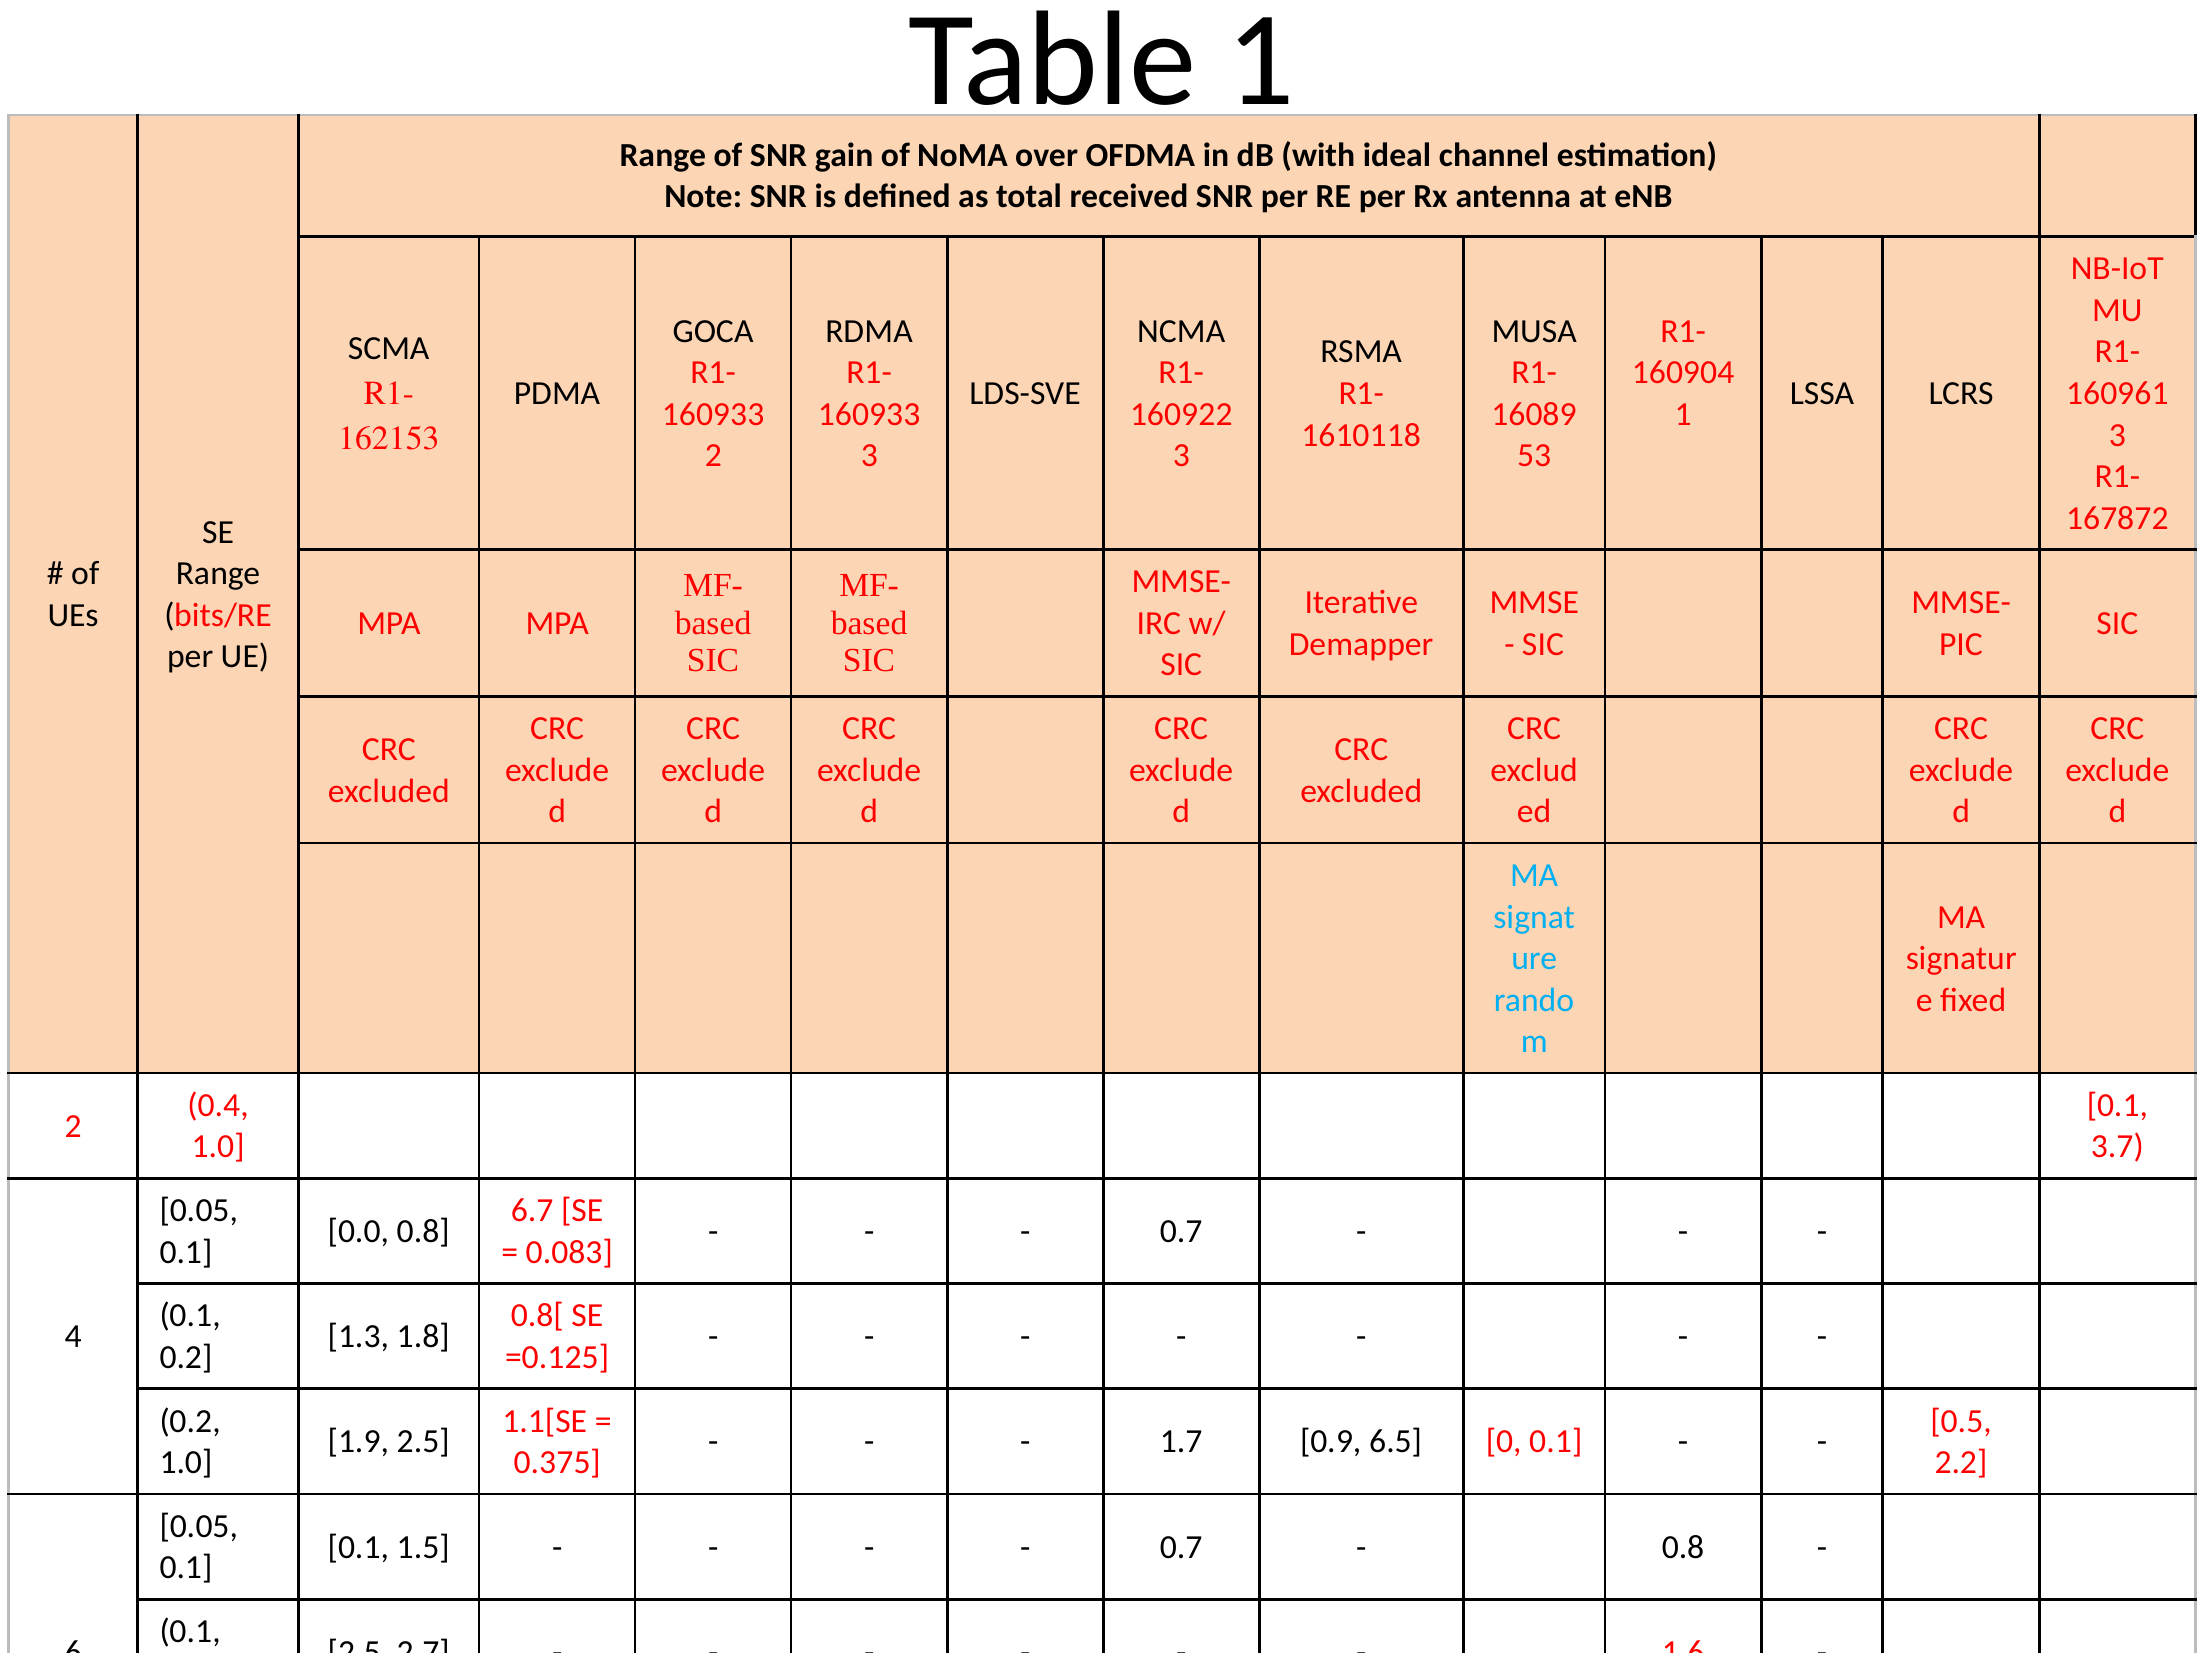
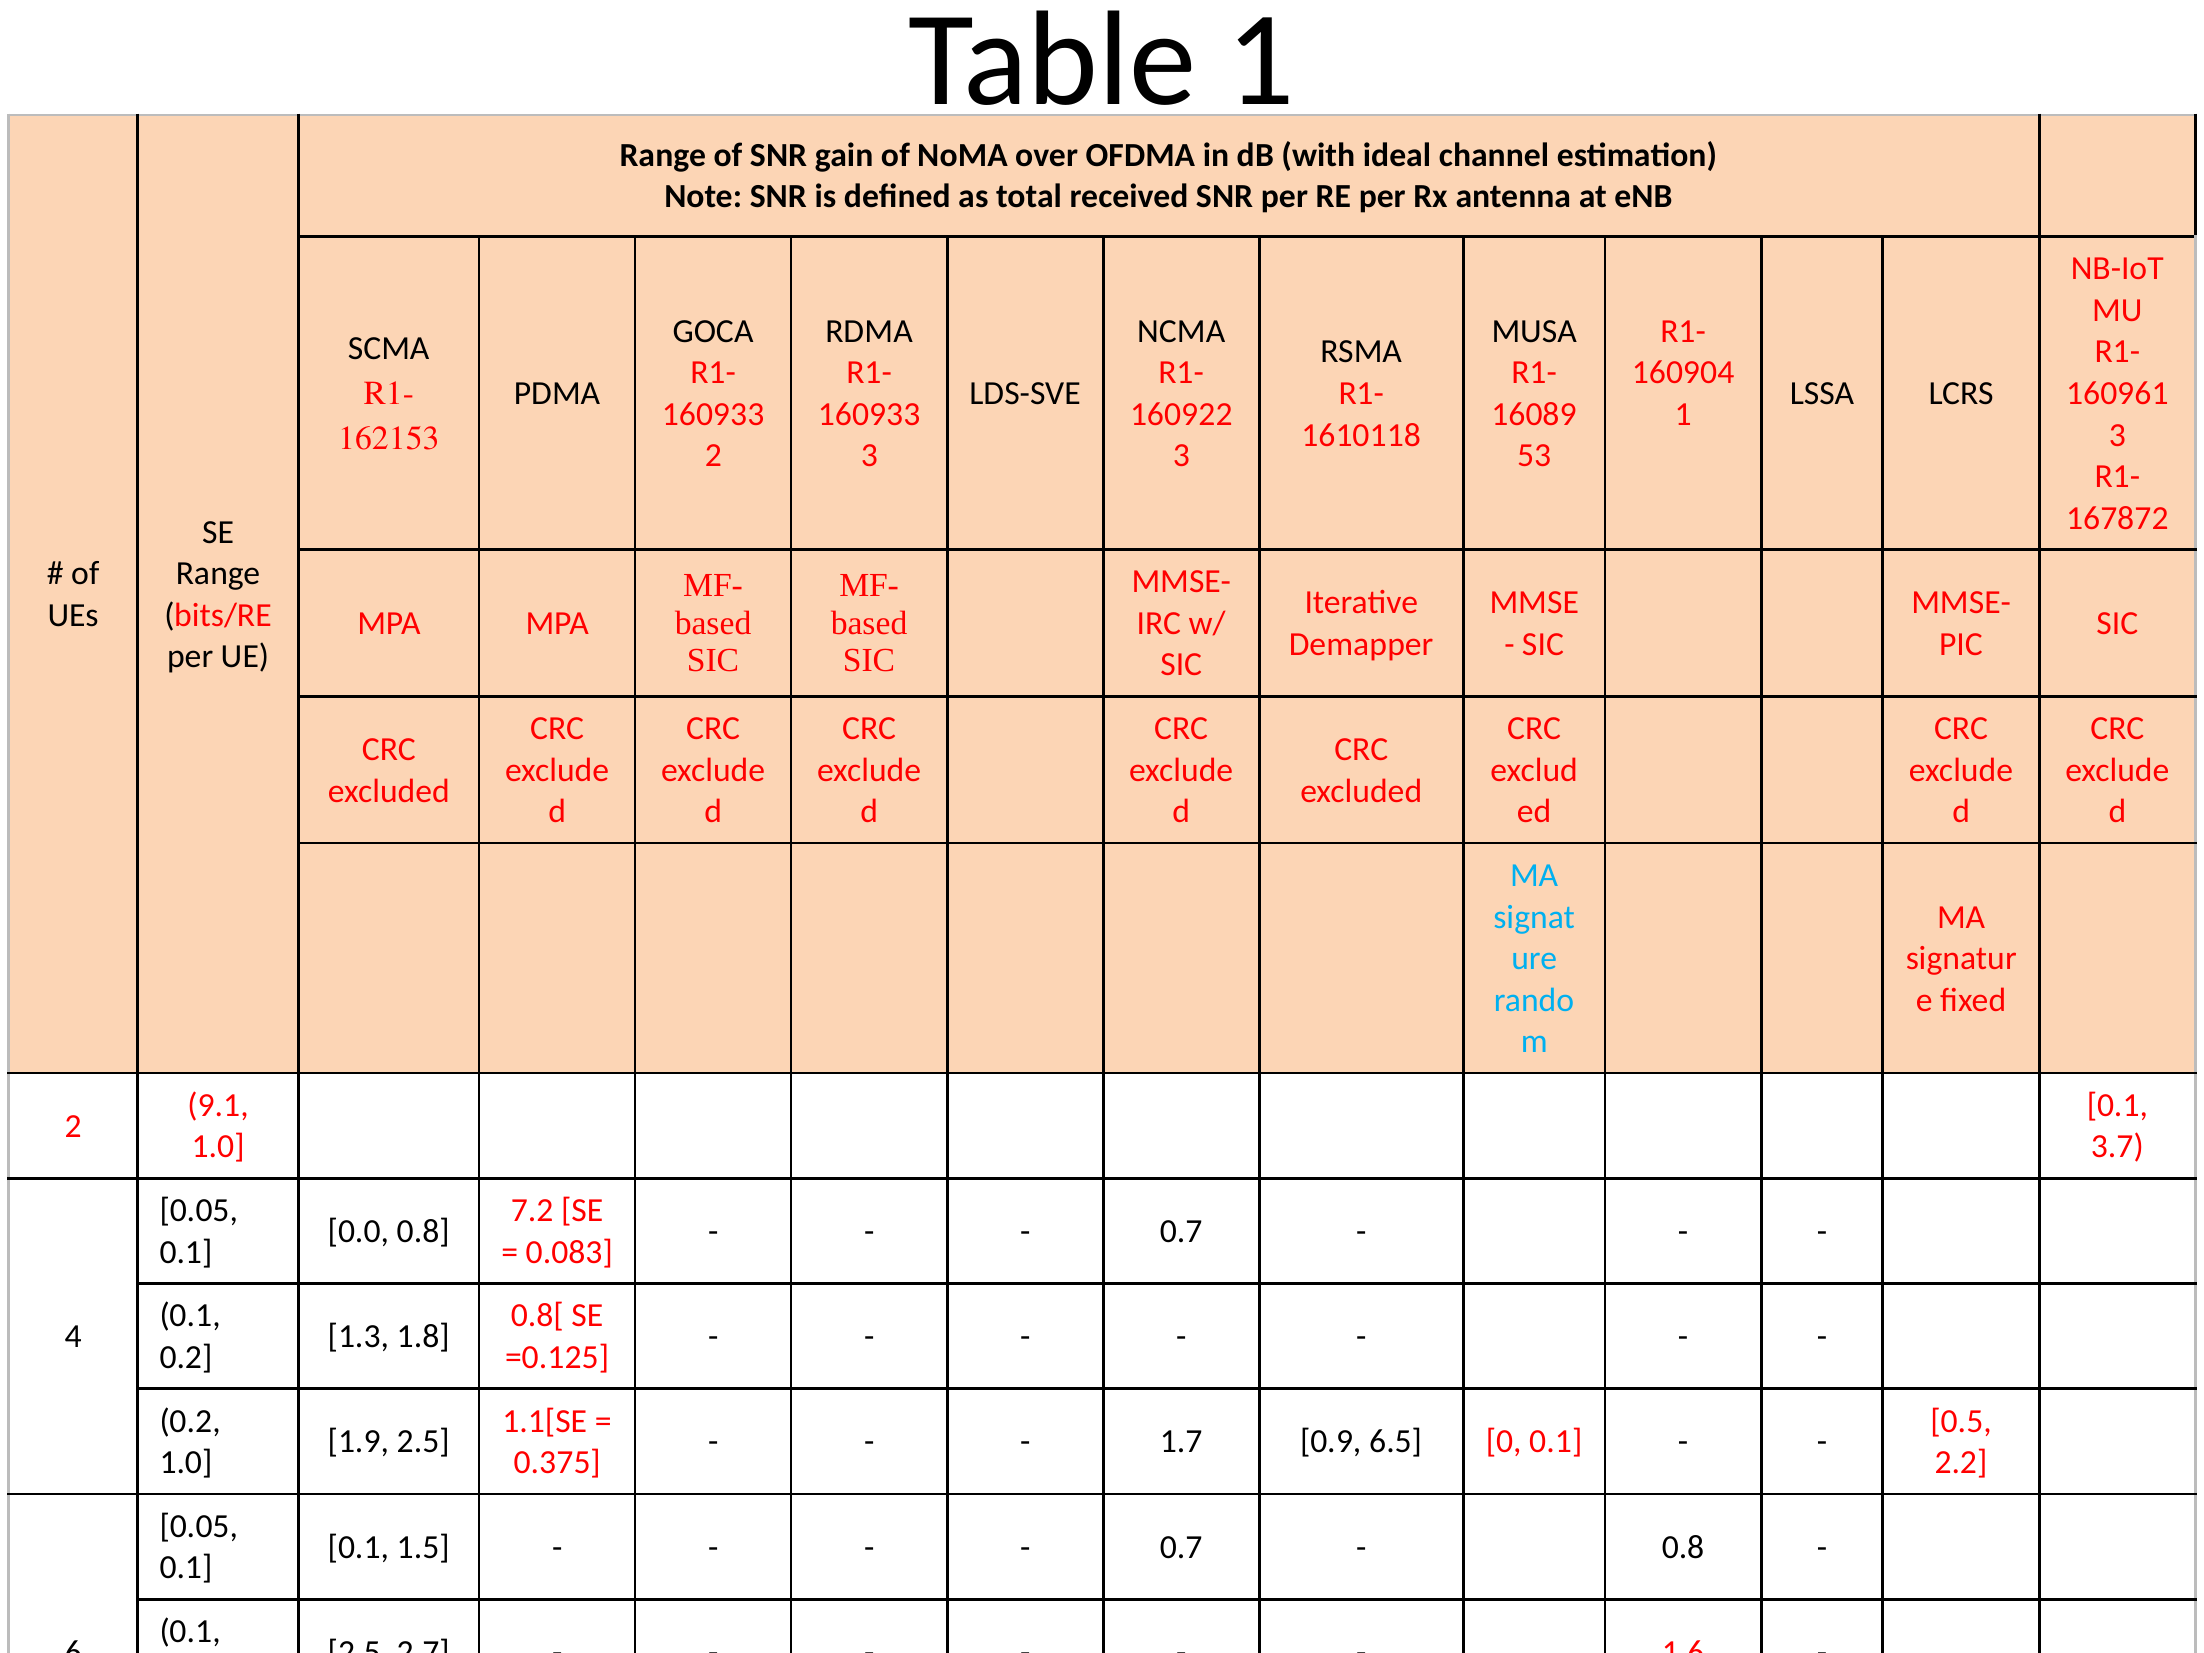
0.4: 0.4 -> 9.1 (218, 1105)
6.7: 6.7 -> 7.2 (532, 1211)
